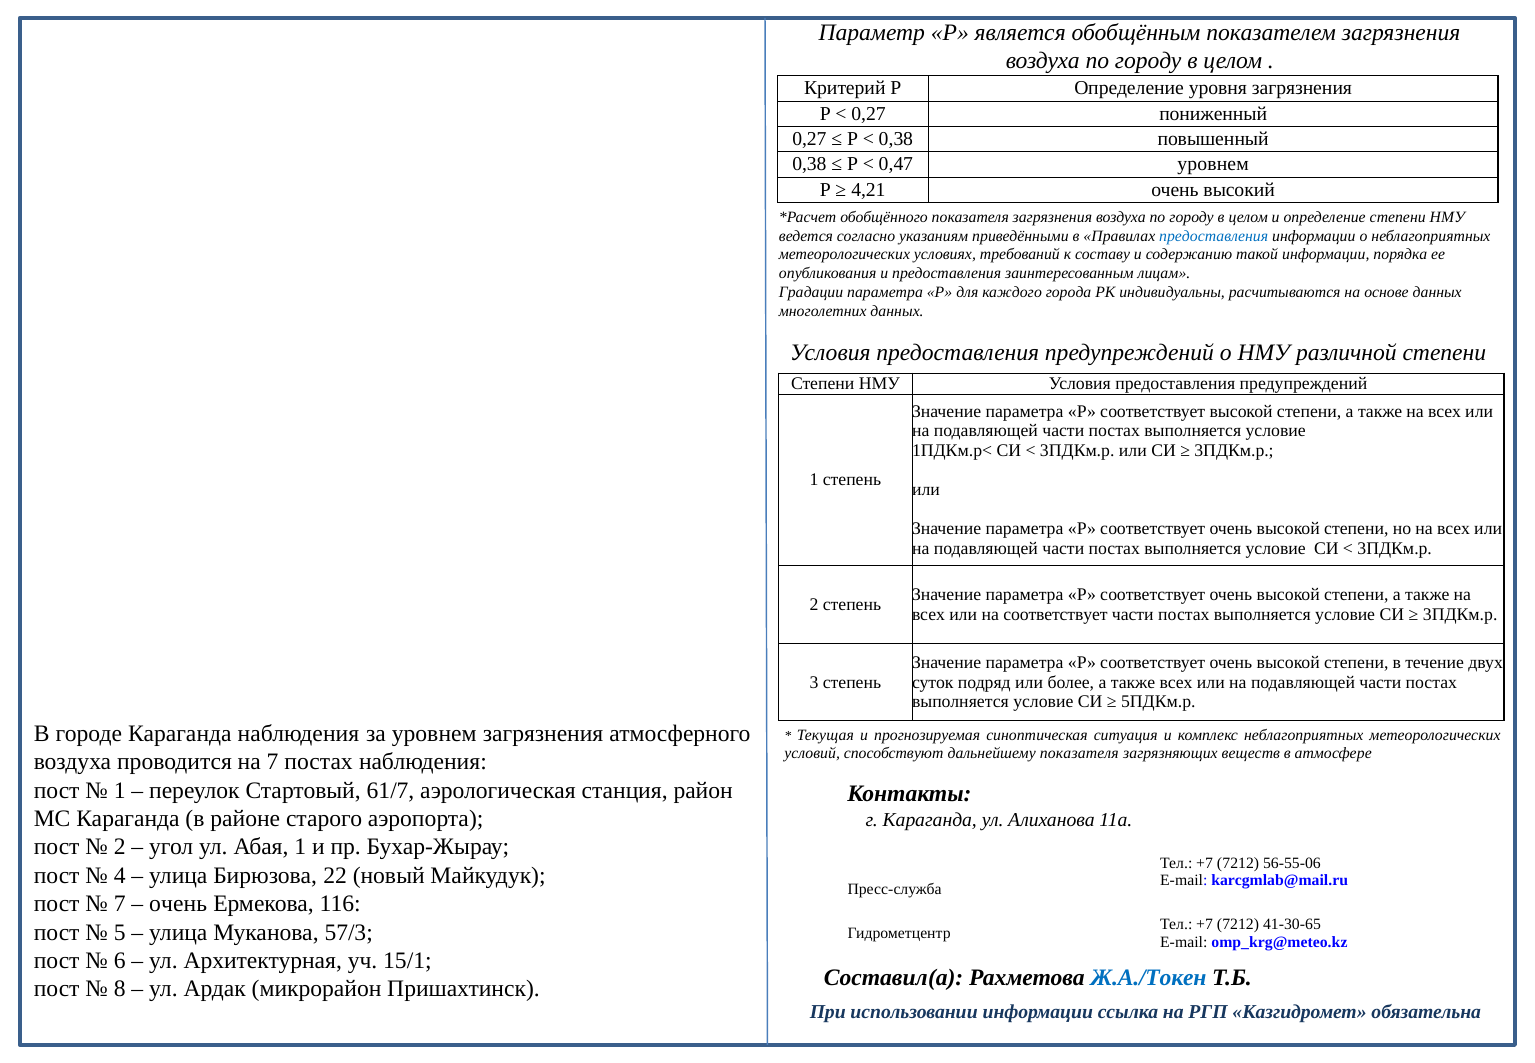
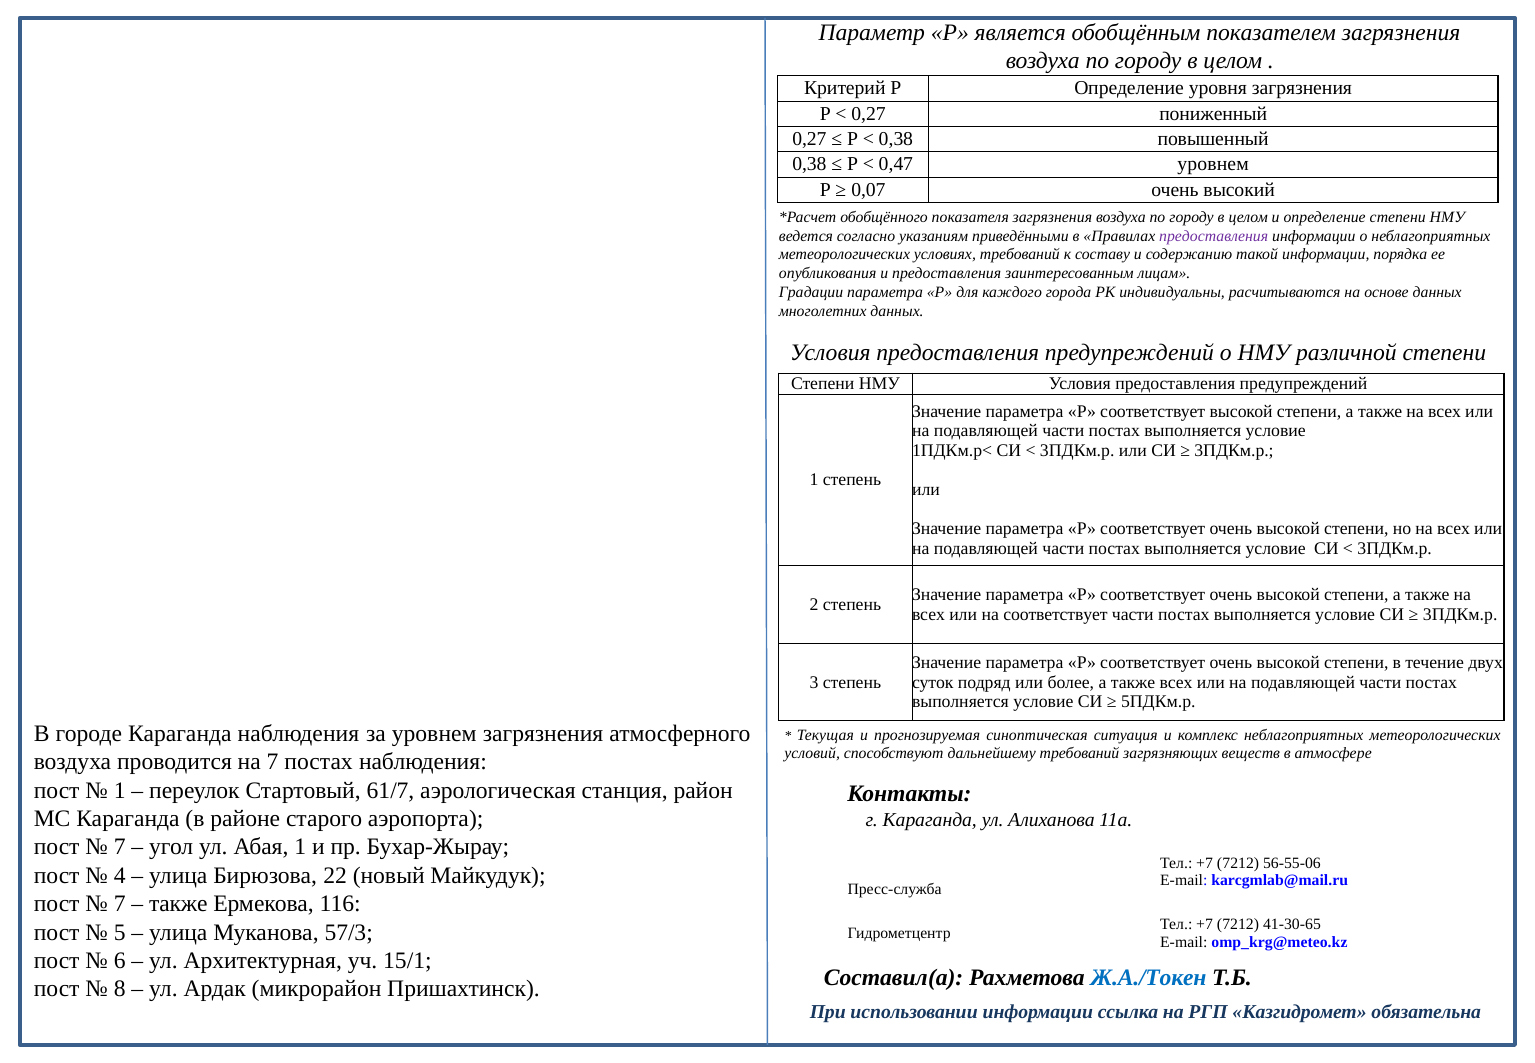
4,21: 4,21 -> 0,07 (868, 190)
предоставления colour: blue -> purple (1214, 236)
дальнейшему показателя: показателя -> требований (1079, 754)
2: 2 -> 7 (120, 847)
очень: очень -> также (178, 904)
